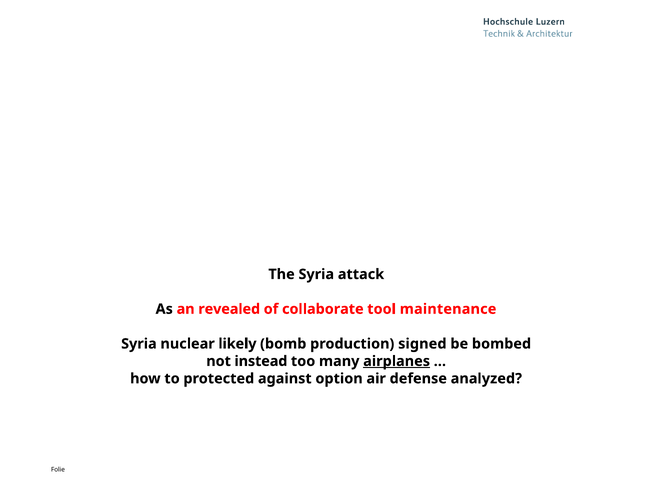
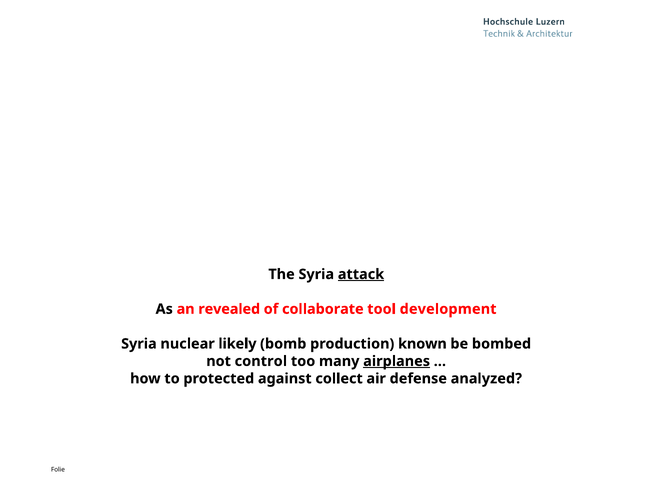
attack underline: none -> present (361, 275)
maintenance: maintenance -> development (448, 310)
signed: signed -> known (422, 344)
instead: instead -> control (261, 362)
option: option -> collect (339, 379)
